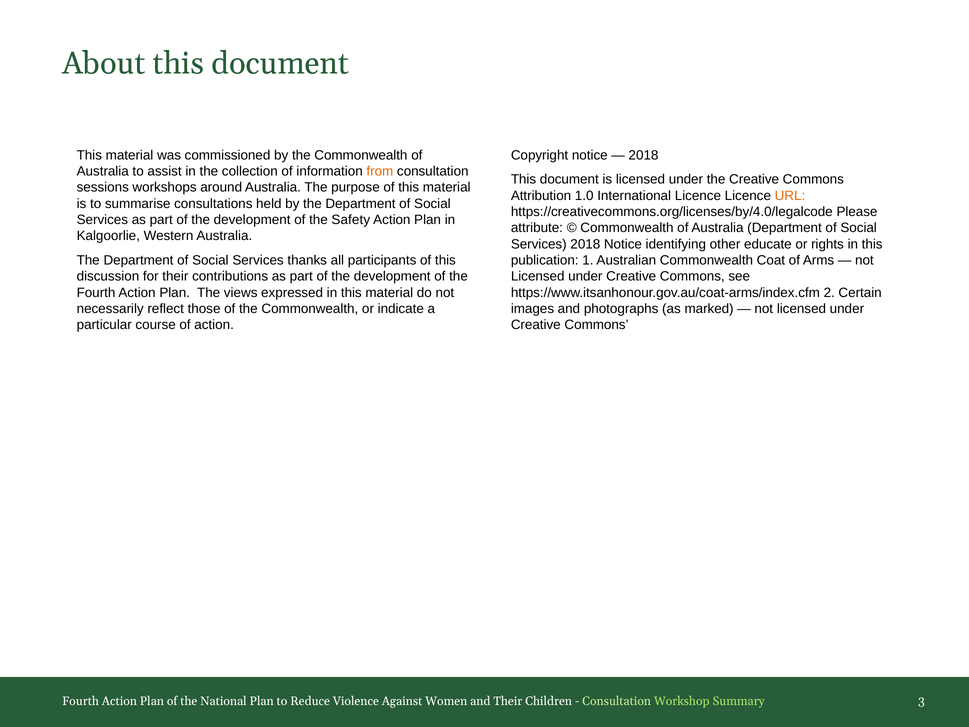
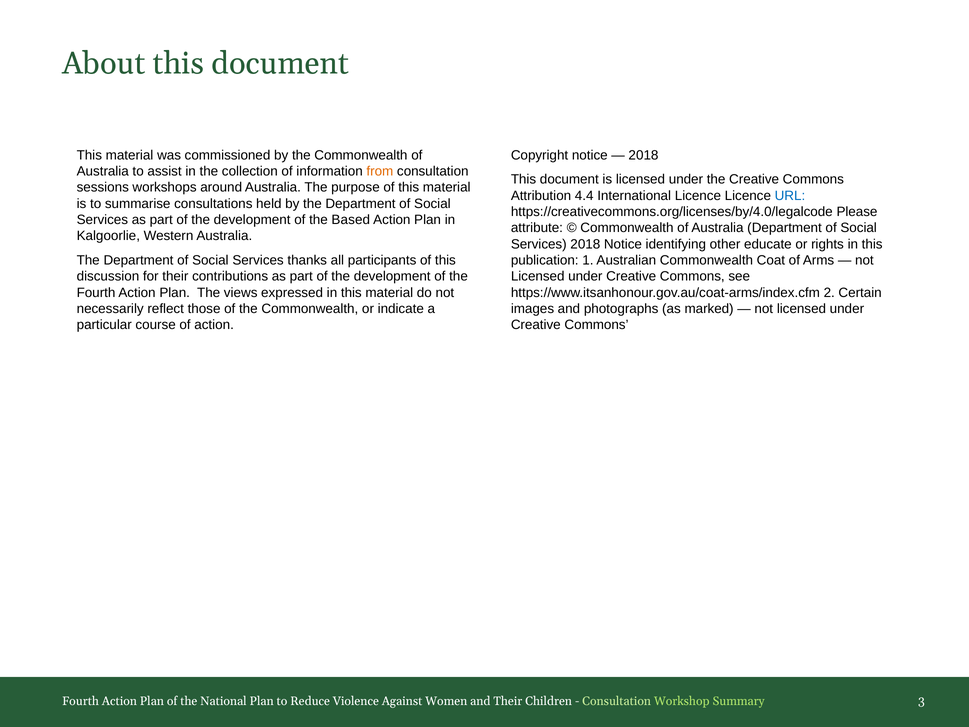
1.0: 1.0 -> 4.4 (584, 195)
URL colour: orange -> blue (790, 195)
Safety: Safety -> Based (351, 220)
